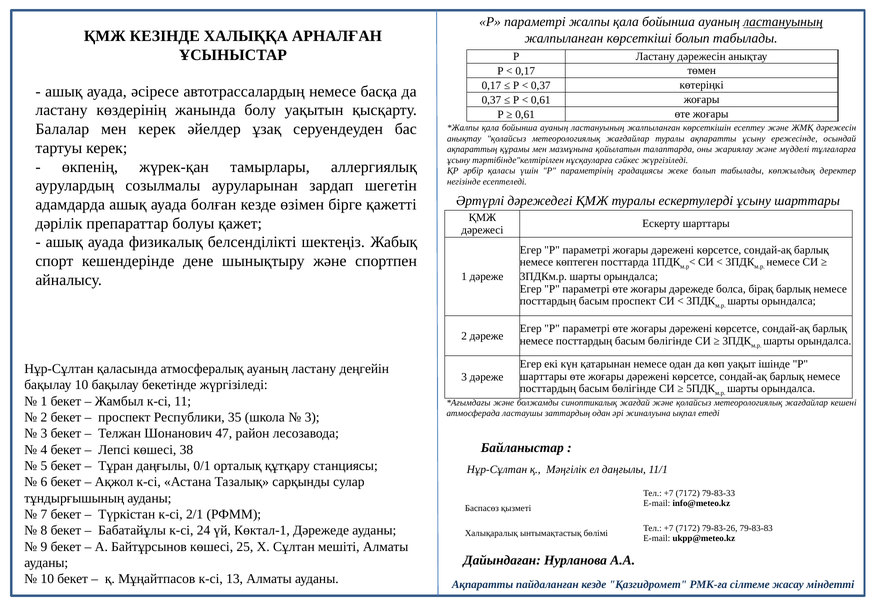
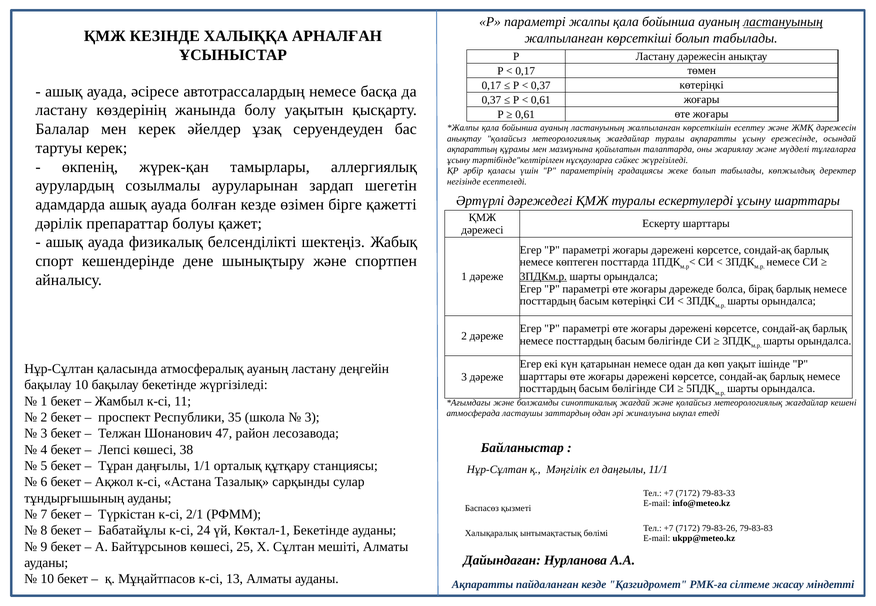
3ПДКм.р underline: none -> present (543, 277)
басым проспект: проспект -> көтеріңкі (634, 301)
0/1: 0/1 -> 1/1 (202, 466)
Көктал-1 Дәрежеде: Дәрежеде -> Бекетінде (321, 531)
